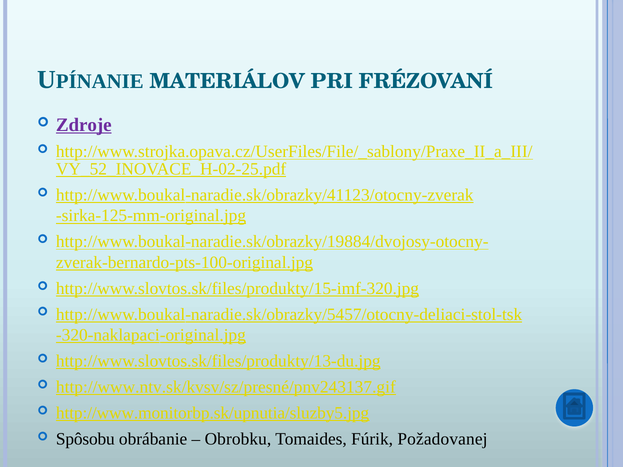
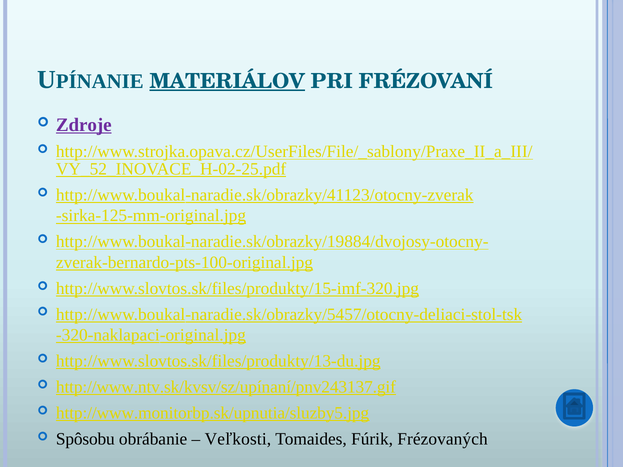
MATERIÁLOV underline: none -> present (227, 81)
http://www.ntv.sk/kvsv/sz/presné/pnv243137.gif: http://www.ntv.sk/kvsv/sz/presné/pnv243137.gif -> http://www.ntv.sk/kvsv/sz/upínaní/pnv243137.gif (226, 387)
Obrobku: Obrobku -> Veľkosti (238, 439)
Požadovanej: Požadovanej -> Frézovaných (443, 439)
